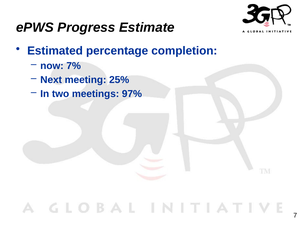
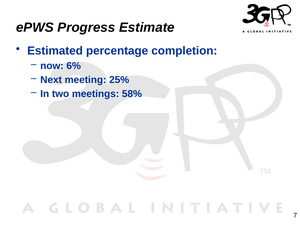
7%: 7% -> 6% (74, 66)
97%: 97% -> 58% (132, 94)
